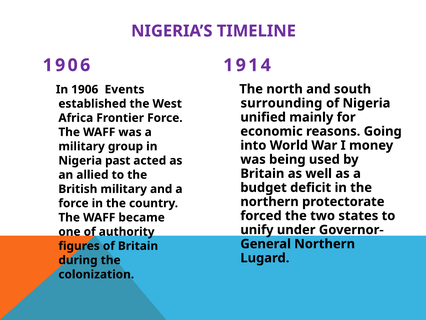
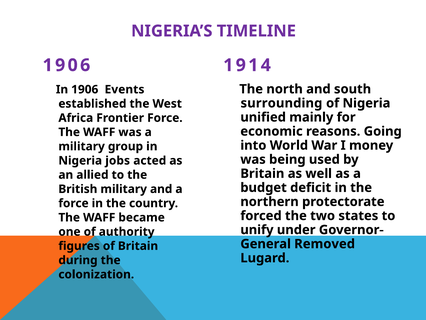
past: past -> jobs (118, 160)
Northern: Northern -> Removed (325, 244)
